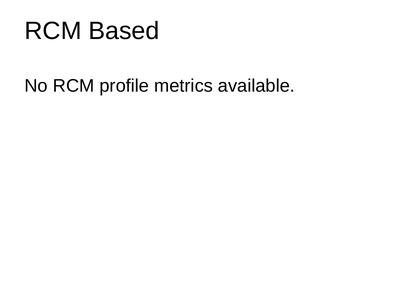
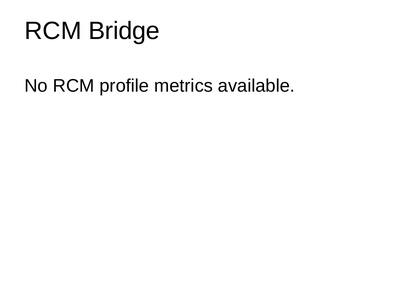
Based: Based -> Bridge (124, 31)
